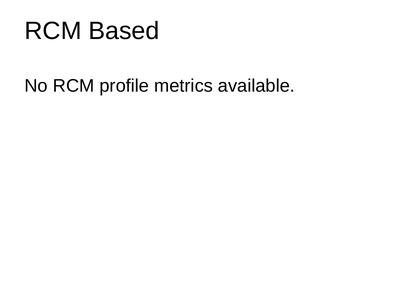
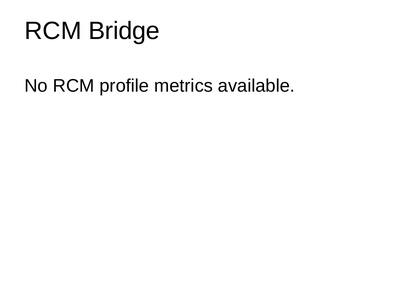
Based: Based -> Bridge (124, 31)
